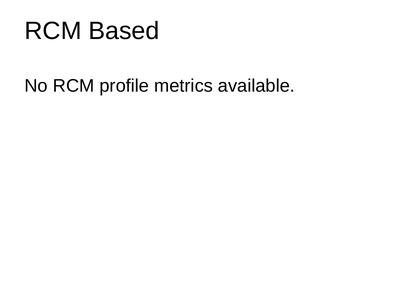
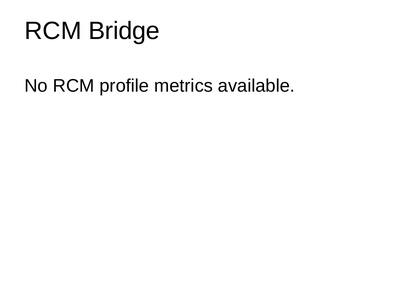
Based: Based -> Bridge (124, 31)
